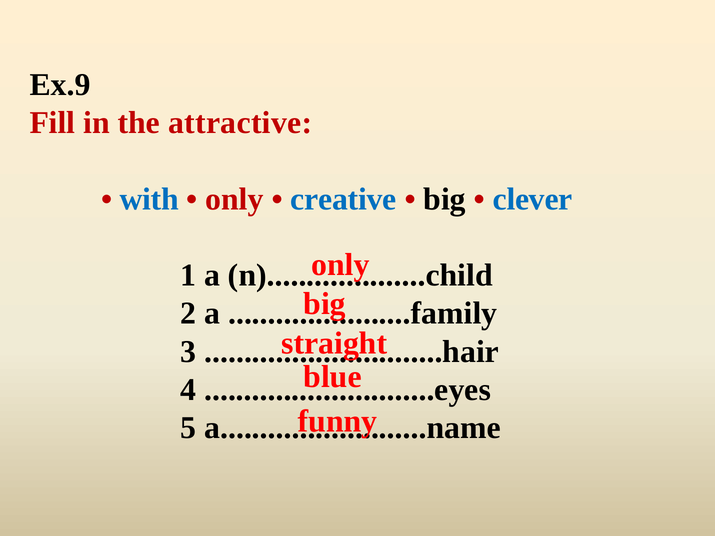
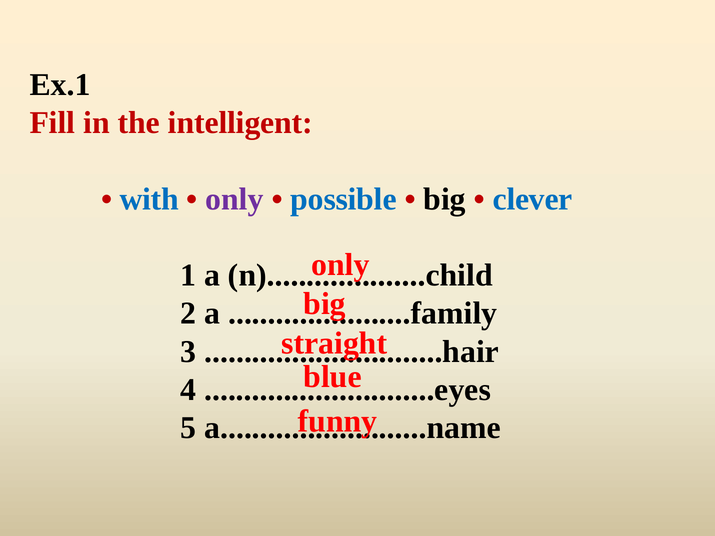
Ex.9: Ex.9 -> Ex.1 (60, 85)
attractive: attractive -> intelligent (240, 123)
only colour: red -> purple (234, 199)
creative: creative -> possible (344, 199)
